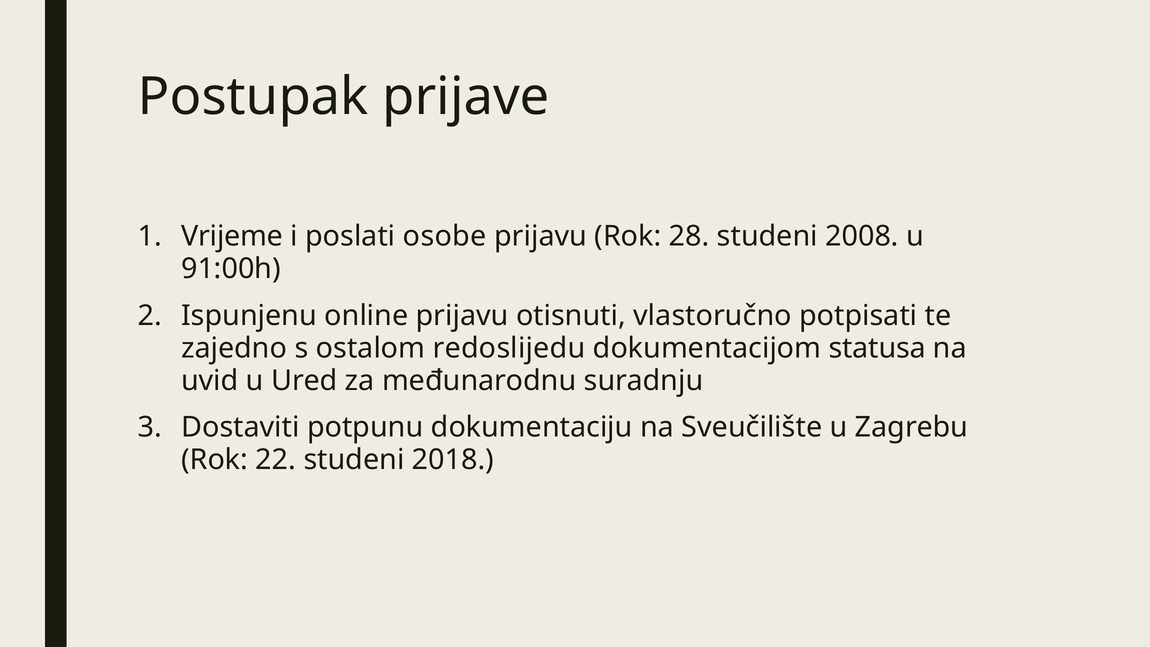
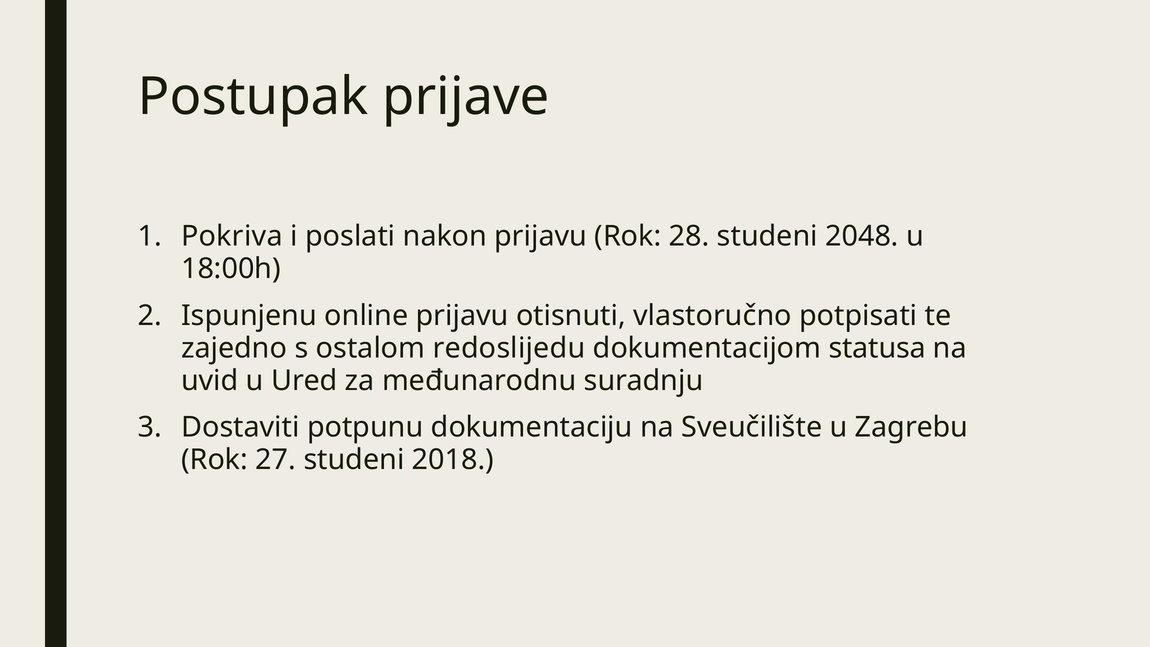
Vrijeme: Vrijeme -> Pokriva (232, 236)
osobe: osobe -> nakon (445, 236)
2008: 2008 -> 2048 (862, 236)
91:00h: 91:00h -> 18:00h (231, 269)
22: 22 -> 27 (276, 460)
